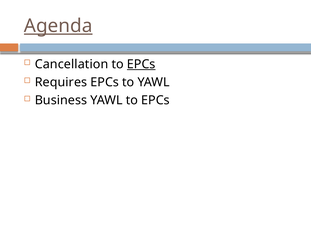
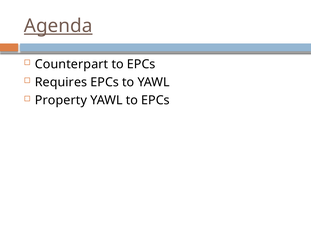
Cancellation: Cancellation -> Counterpart (72, 64)
EPCs underline: present -> none (141, 64)
Business: Business -> Property (61, 100)
